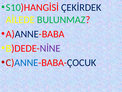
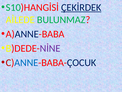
ÇEKİRDEK underline: none -> present (81, 7)
